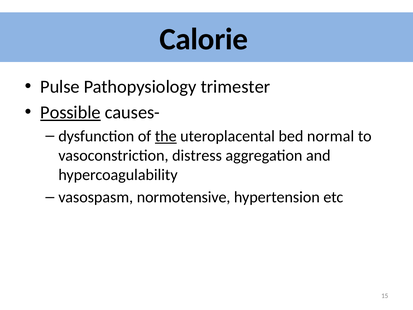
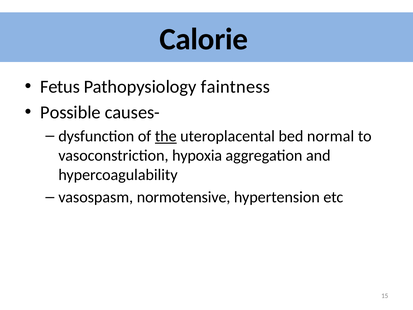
Pulse: Pulse -> Fetus (60, 87)
trimester: trimester -> faintness (235, 87)
Possible underline: present -> none (70, 112)
distress: distress -> hypoxia (197, 155)
